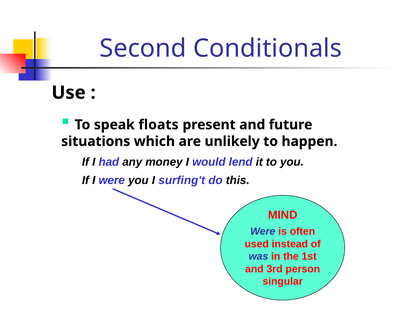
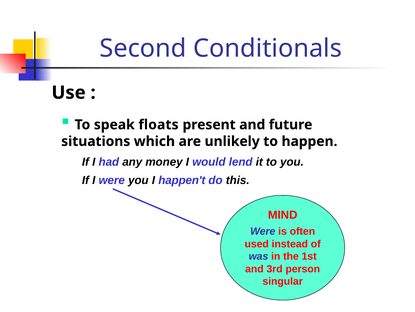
surfing't: surfing't -> happen't (182, 180)
